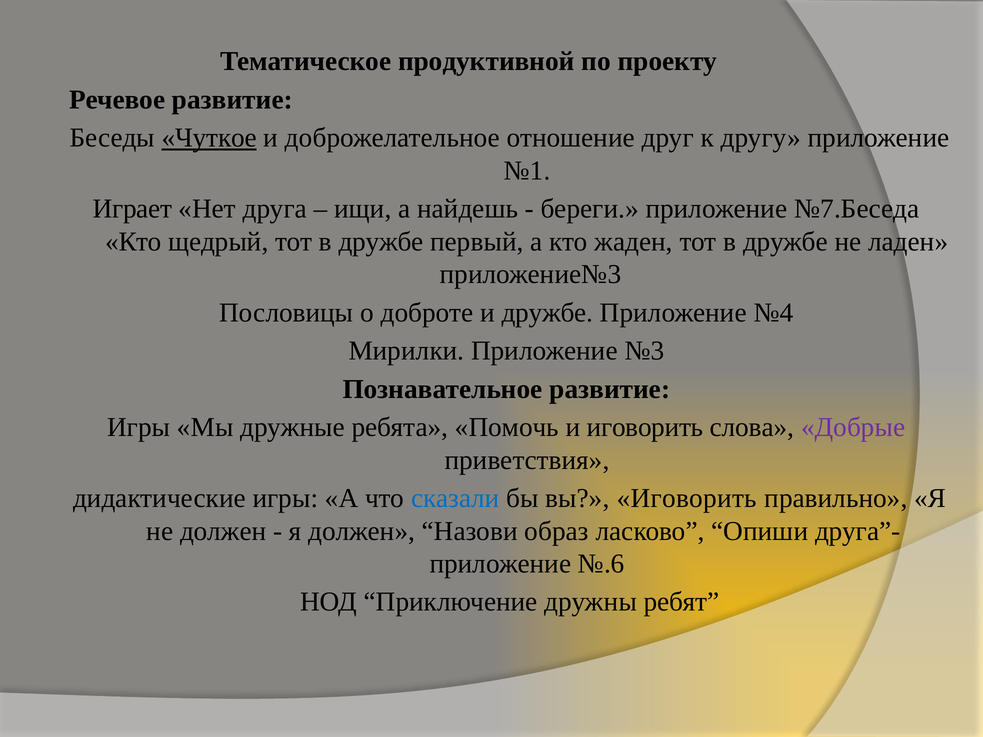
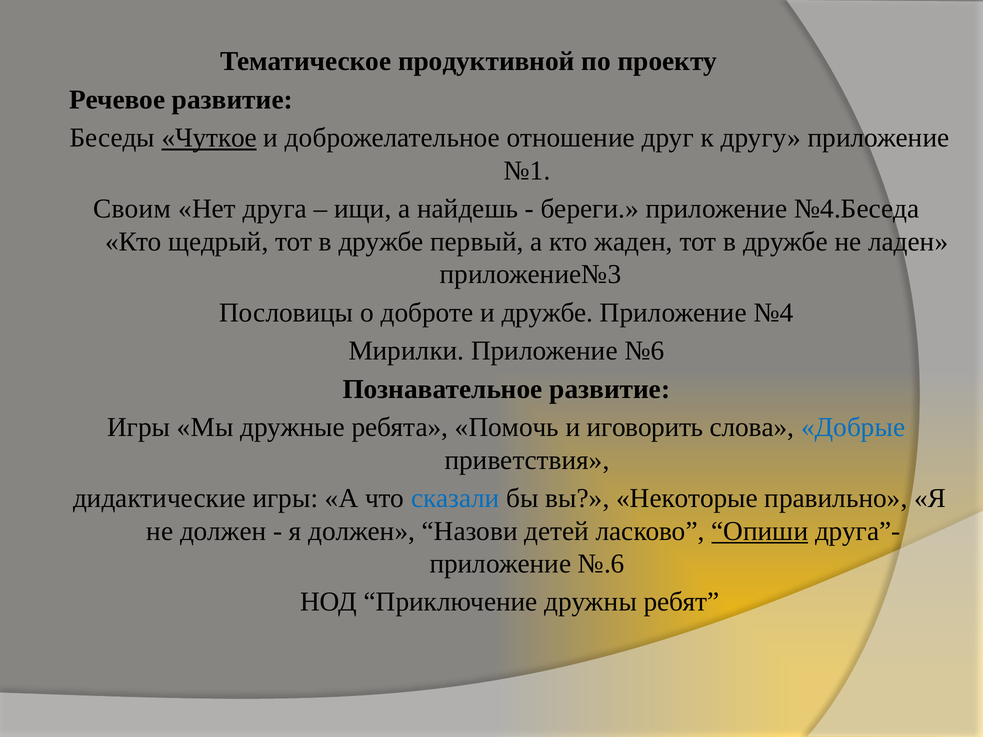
Играет: Играет -> Своим (132, 209)
№7.Беседа: №7.Беседа -> №4.Беседа (857, 209)
№3: №3 -> №6 (644, 351)
Добрые colour: purple -> blue (853, 427)
вы Иговорить: Иговорить -> Некоторые (687, 498)
образ: образ -> детей (557, 531)
Опиши underline: none -> present (760, 531)
